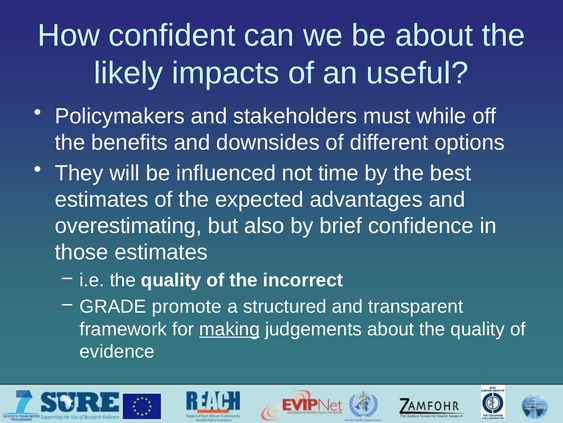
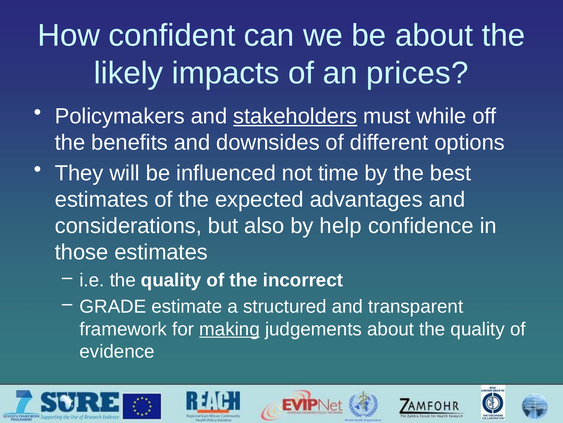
useful: useful -> prices (417, 73)
stakeholders underline: none -> present (295, 116)
overestimating: overestimating -> considerations (128, 226)
brief: brief -> help (341, 226)
promote: promote -> estimate (187, 306)
